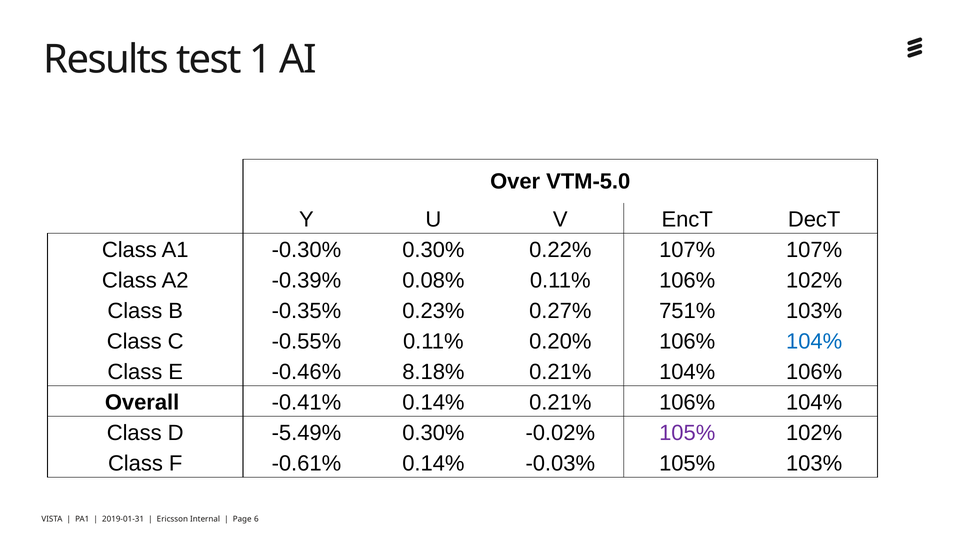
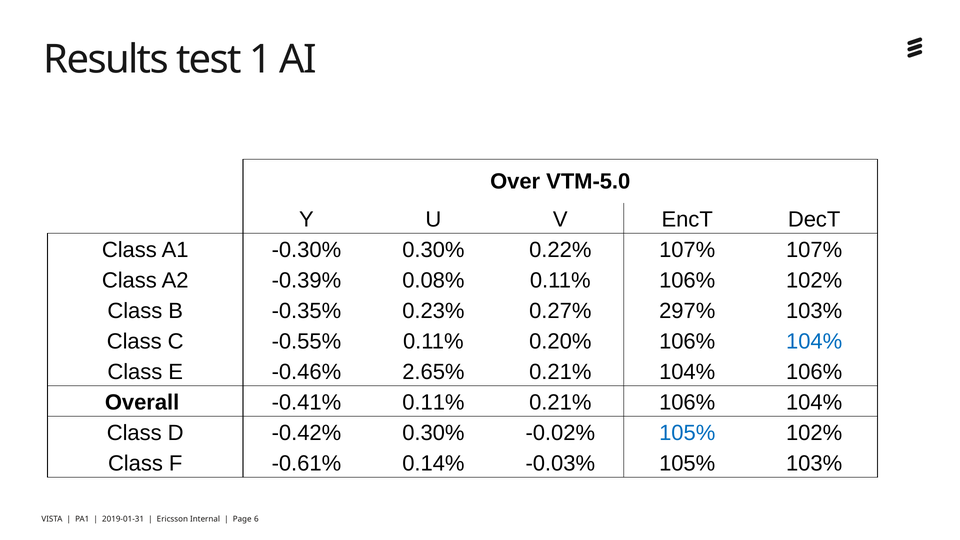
751%: 751% -> 297% (687, 311)
8.18%: 8.18% -> 2.65% (433, 372)
-0.41% 0.14%: 0.14% -> 0.11% (433, 402)
-5.49%: -5.49% -> -0.42% (306, 433)
105% colour: purple -> blue (687, 433)
